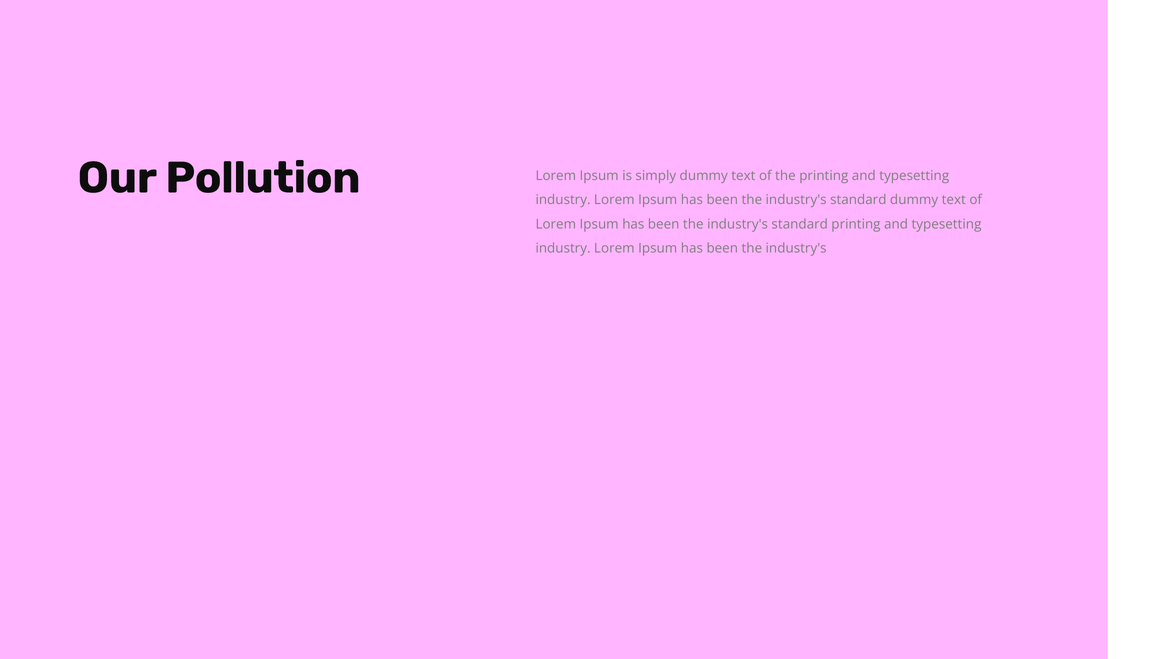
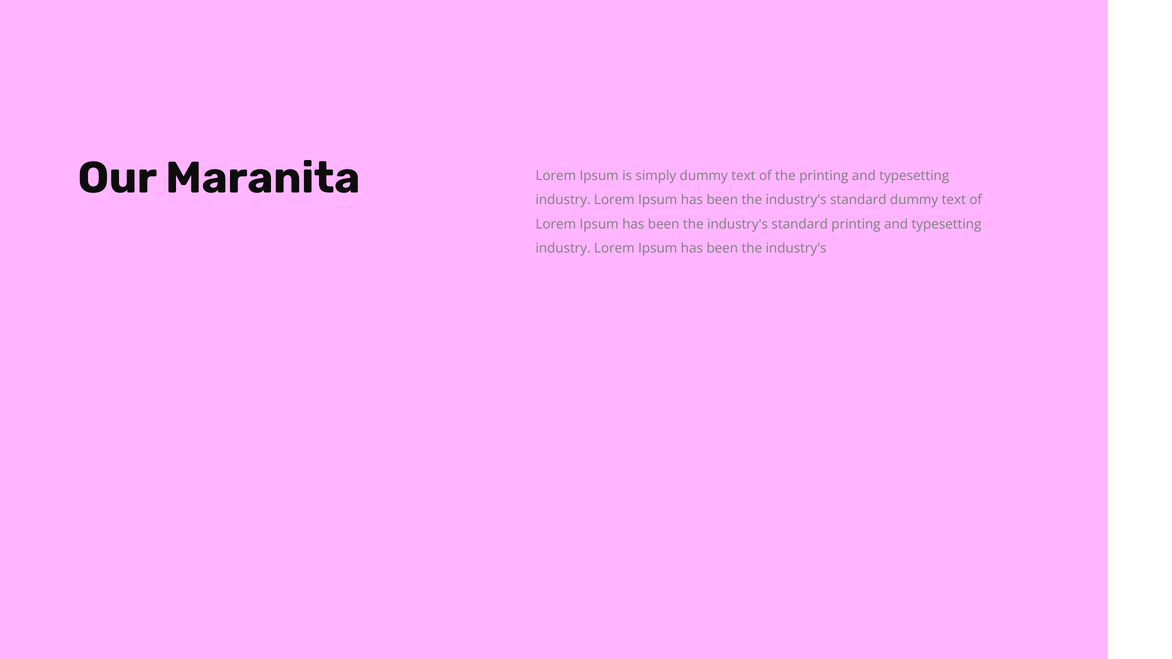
Pollution: Pollution -> Maranita (263, 178)
